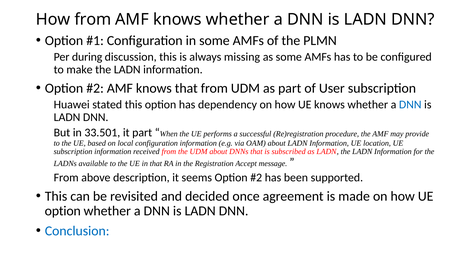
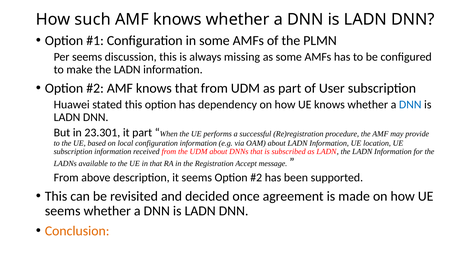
How from: from -> such (93, 19)
Per during: during -> seems (87, 57)
33.501: 33.501 -> 23.301 (102, 132)
option: option -> seems (63, 211)
Conclusion colour: blue -> orange (77, 230)
